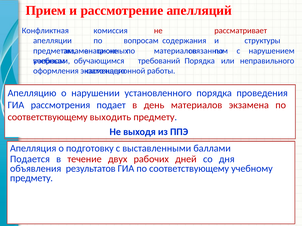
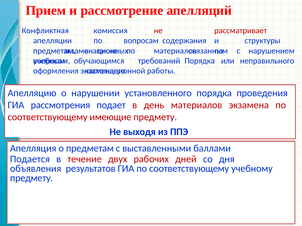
выходить: выходить -> имеющие (110, 117)
о подготовку: подготовку -> предметам (90, 149)
